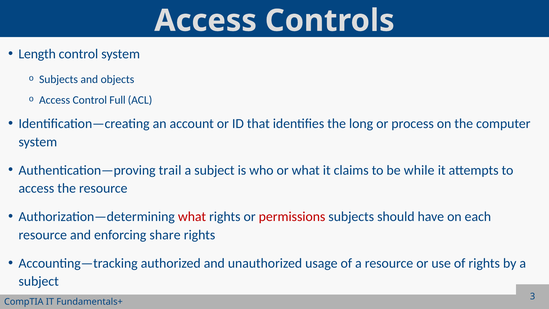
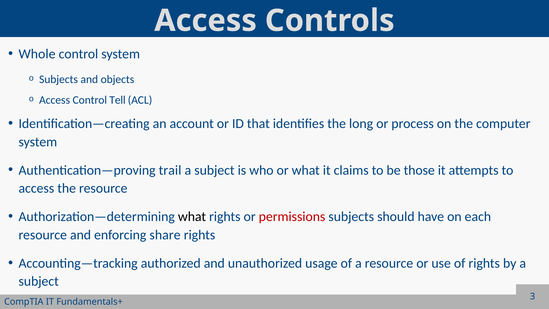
Length: Length -> Whole (37, 54)
Full: Full -> Tell (117, 100)
while: while -> those (419, 170)
what colour: red -> black (192, 217)
